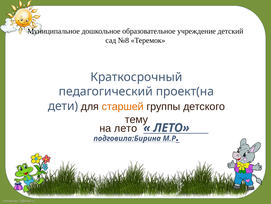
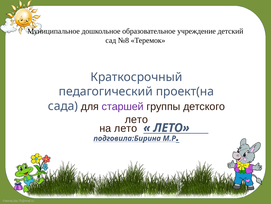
дети: дети -> сада (63, 106)
старшей colour: orange -> purple (123, 106)
тему: тему -> лето (136, 119)
